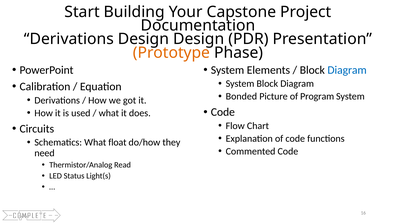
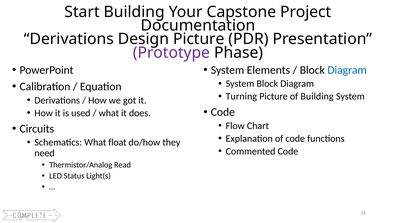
Design Design: Design -> Picture (199, 39)
Prototype colour: orange -> purple (171, 53)
Bonded: Bonded -> Turning (241, 96)
of Program: Program -> Building (317, 96)
